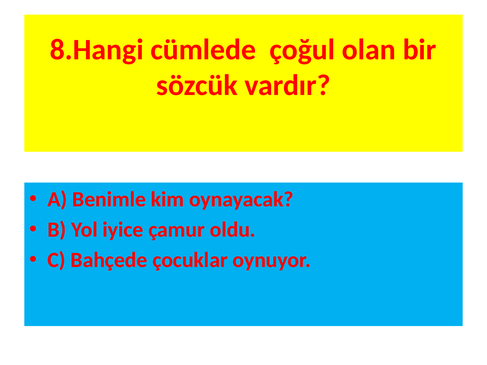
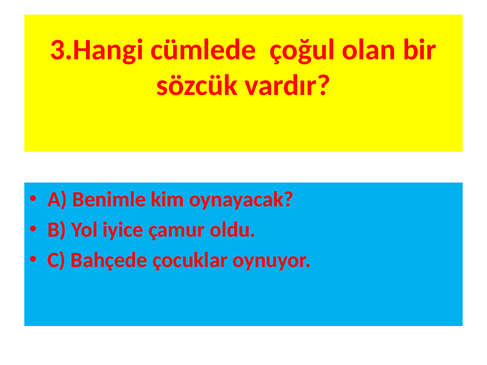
8.Hangi: 8.Hangi -> 3.Hangi (97, 50)
